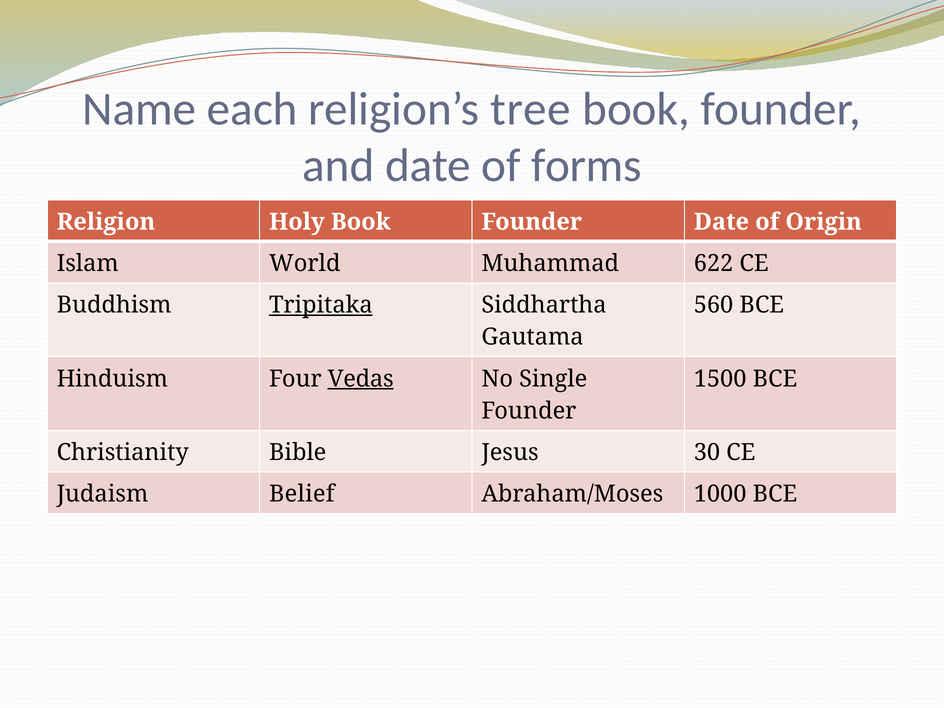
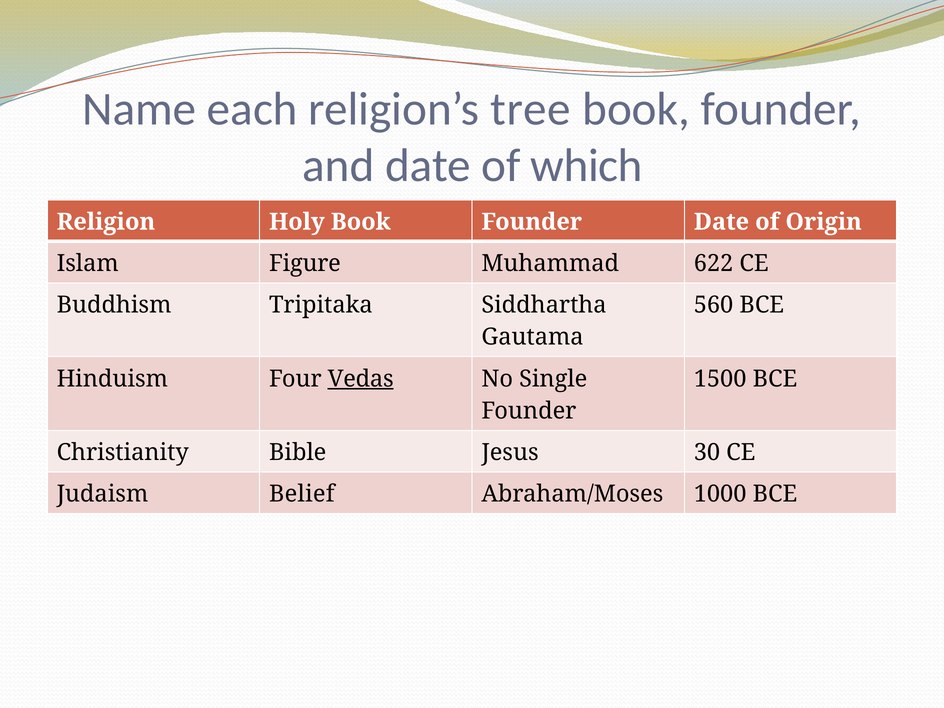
forms: forms -> which (587, 166)
World: World -> Figure (305, 263)
Tripitaka underline: present -> none (321, 305)
